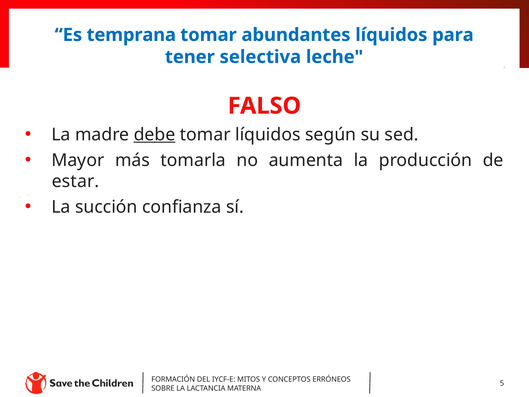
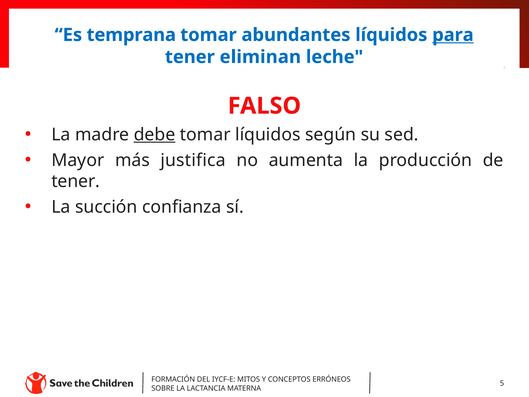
para underline: none -> present (453, 35)
selectiva: selectiva -> eliminan (260, 57)
tomarla: tomarla -> justifica (193, 160)
estar: estar -> tener (76, 181)
